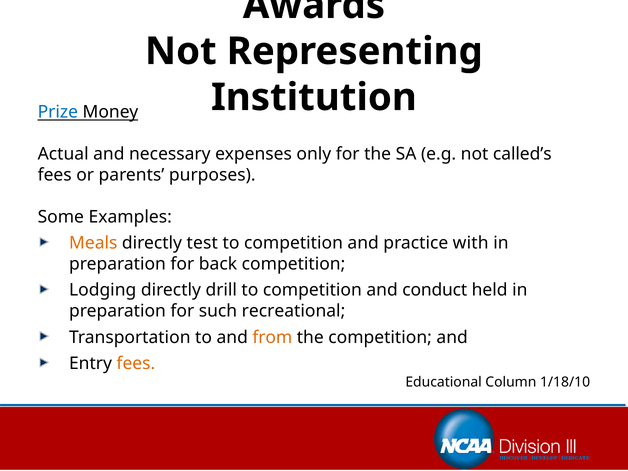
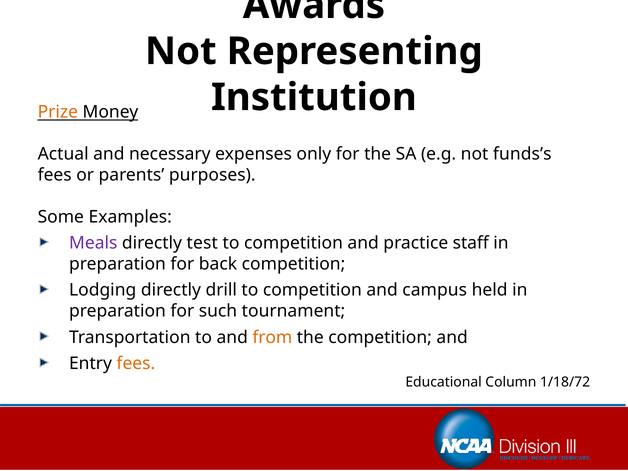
Prize colour: blue -> orange (58, 112)
called’s: called’s -> funds’s (522, 154)
Meals colour: orange -> purple (93, 243)
with: with -> staff (471, 243)
conduct: conduct -> campus (435, 290)
recreational: recreational -> tournament (294, 311)
1/18/10: 1/18/10 -> 1/18/72 (565, 382)
